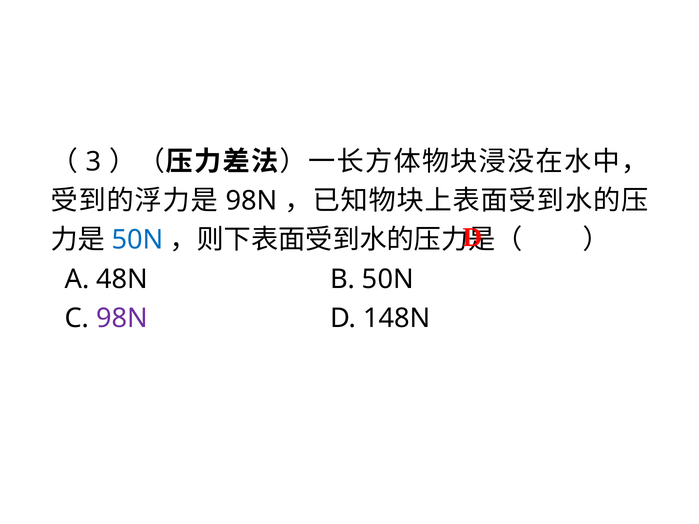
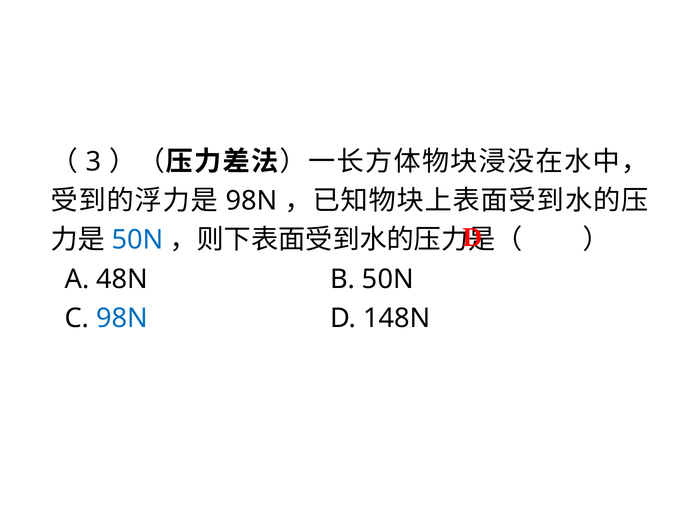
98N colour: purple -> blue (122, 318)
